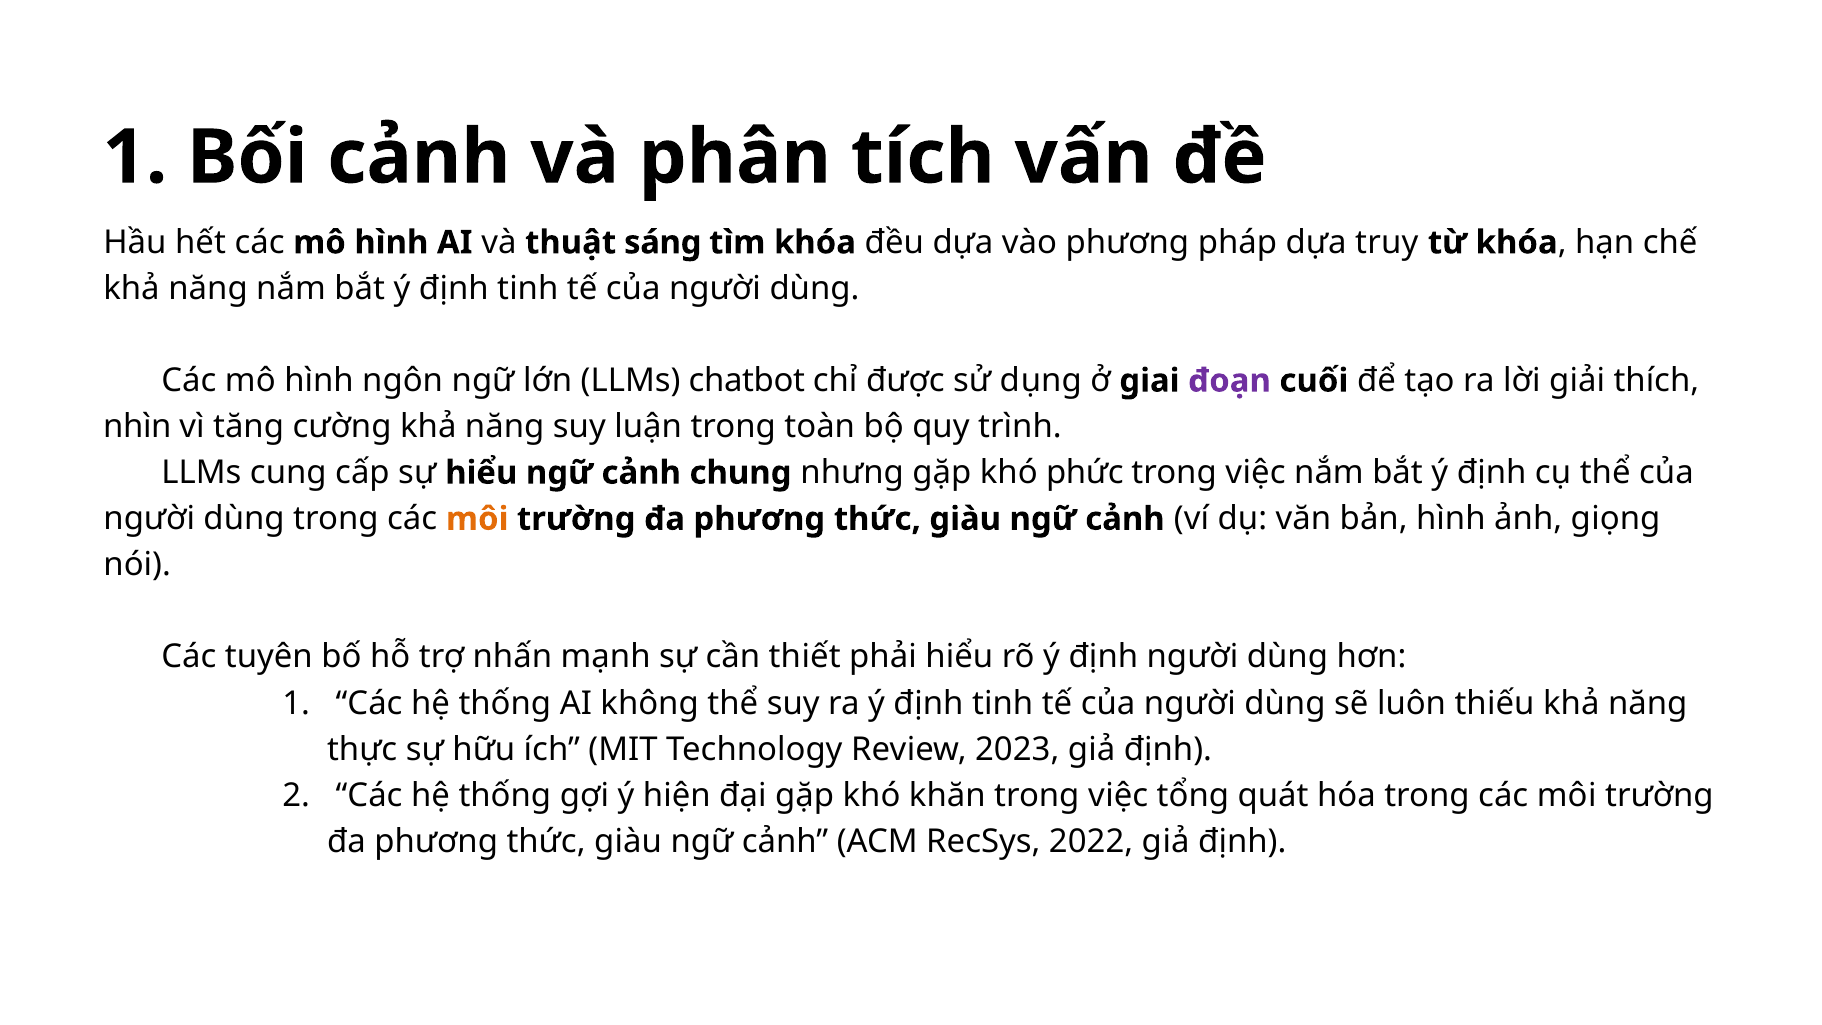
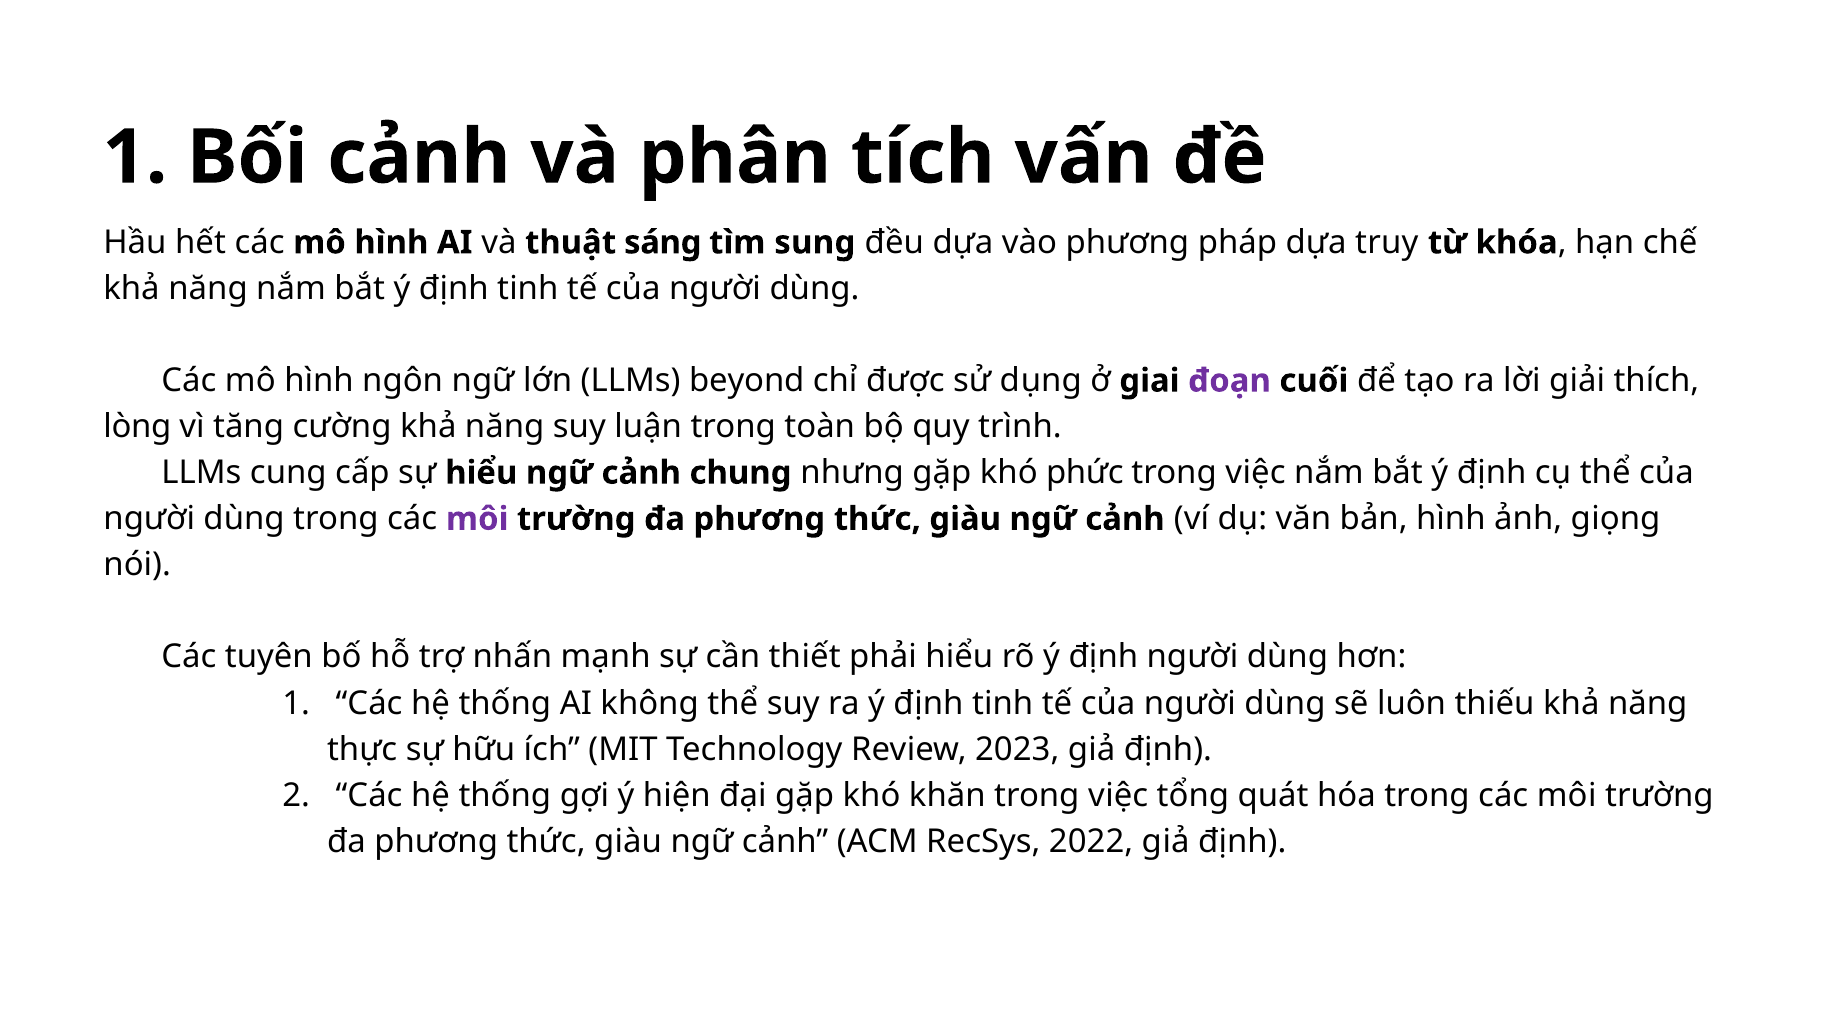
tìm khóa: khóa -> sung (815, 243)
chatbot: chatbot -> beyond (747, 381)
nhìn: nhìn -> lòng (137, 427)
môi colour: orange -> purple (477, 519)
